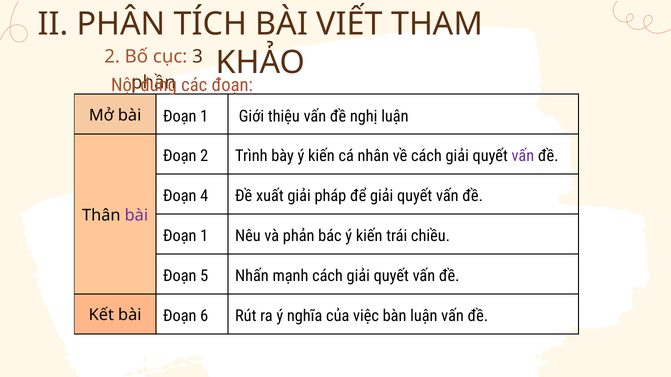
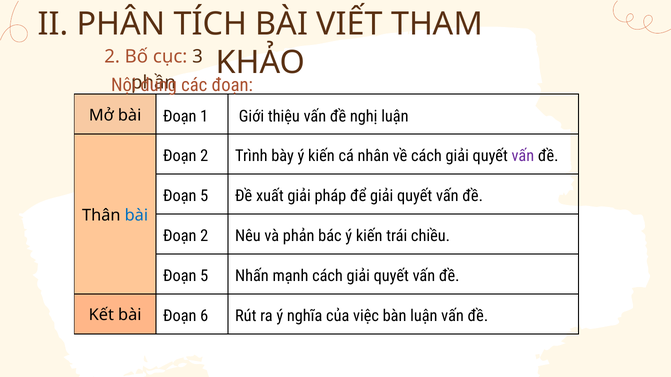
4: 4 -> 5 (204, 196)
bài colour: purple -> blue (136, 215)
1: 1 -> 2 (204, 236)
